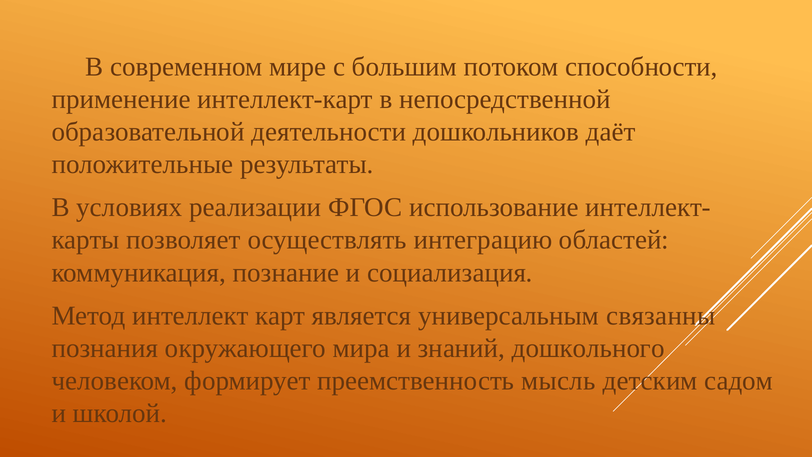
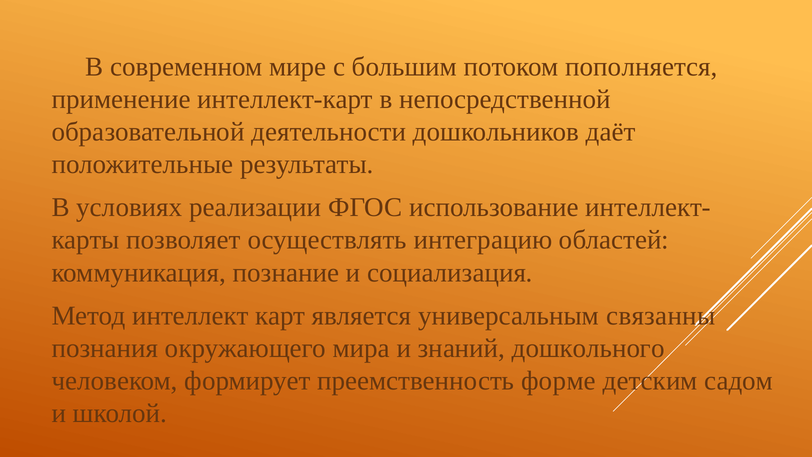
способности: способности -> пополняется (641, 67)
мысль: мысль -> форме (558, 380)
